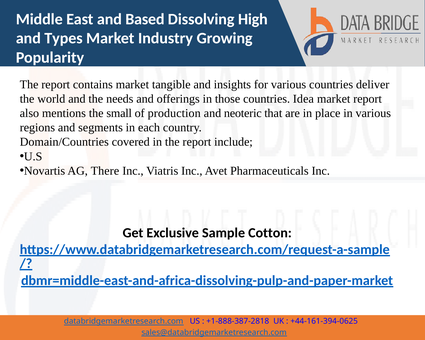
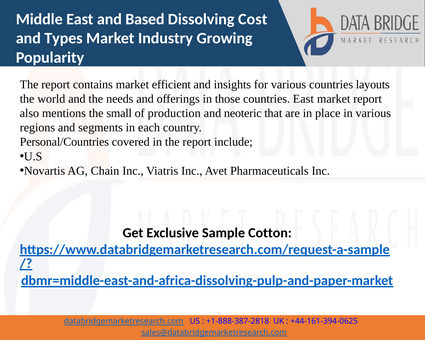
High: High -> Cost (253, 19)
tangible: tangible -> efficient (171, 84)
deliver: deliver -> layouts (373, 84)
countries Idea: Idea -> East (303, 99)
Domain/Countries: Domain/Countries -> Personal/Countries (64, 142)
There: There -> Chain (105, 171)
